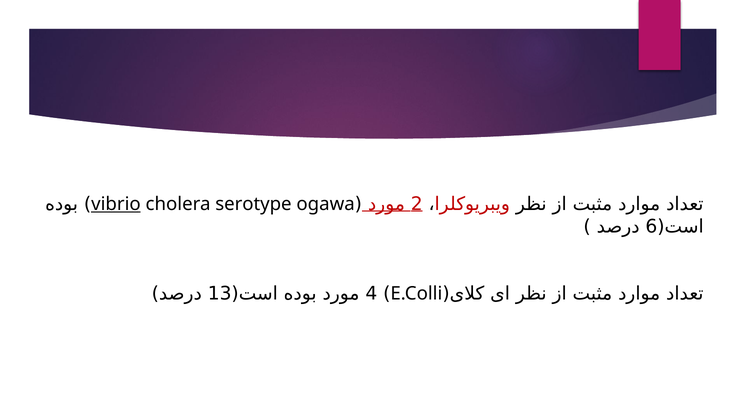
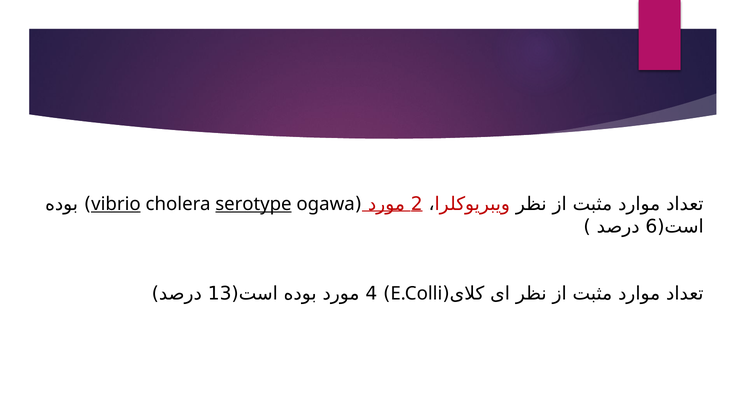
serotype underline: none -> present (253, 204)
